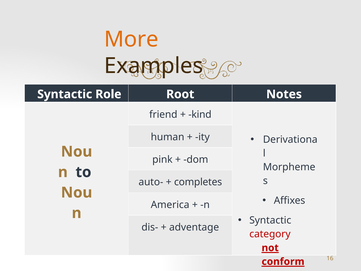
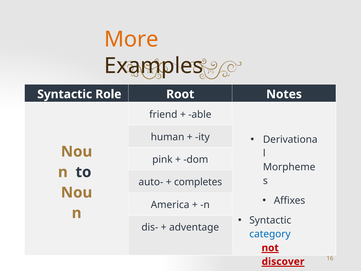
kind: kind -> able (200, 114)
category colour: red -> blue (270, 234)
conform: conform -> discover (283, 261)
